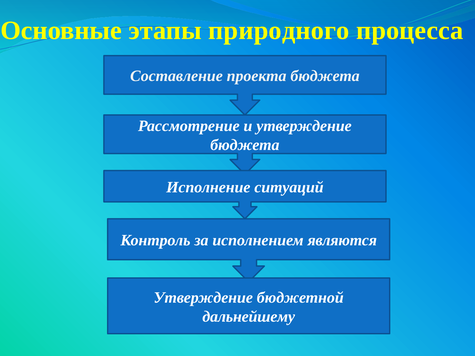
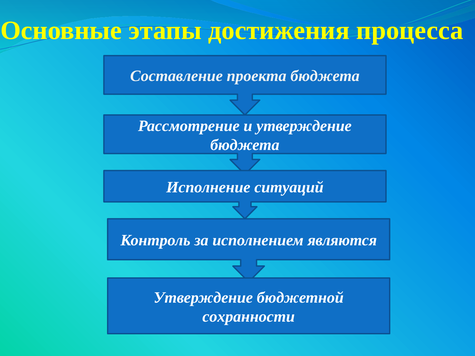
природного: природного -> достижения (279, 31)
дальнейшему: дальнейшему -> сохранности (249, 317)
